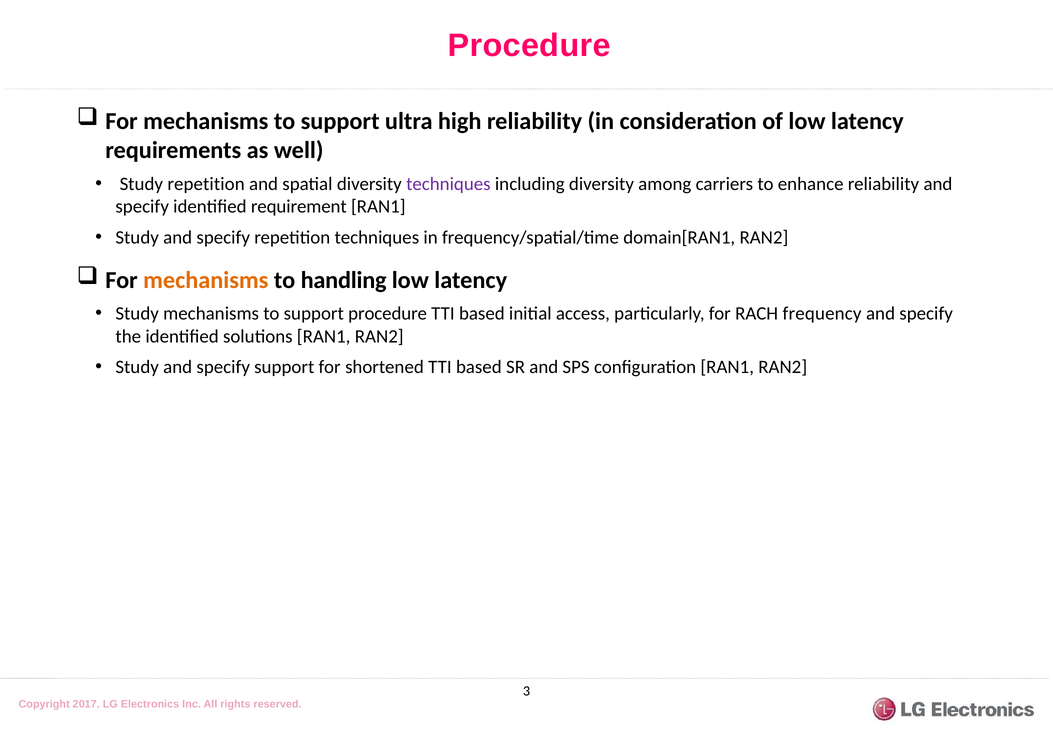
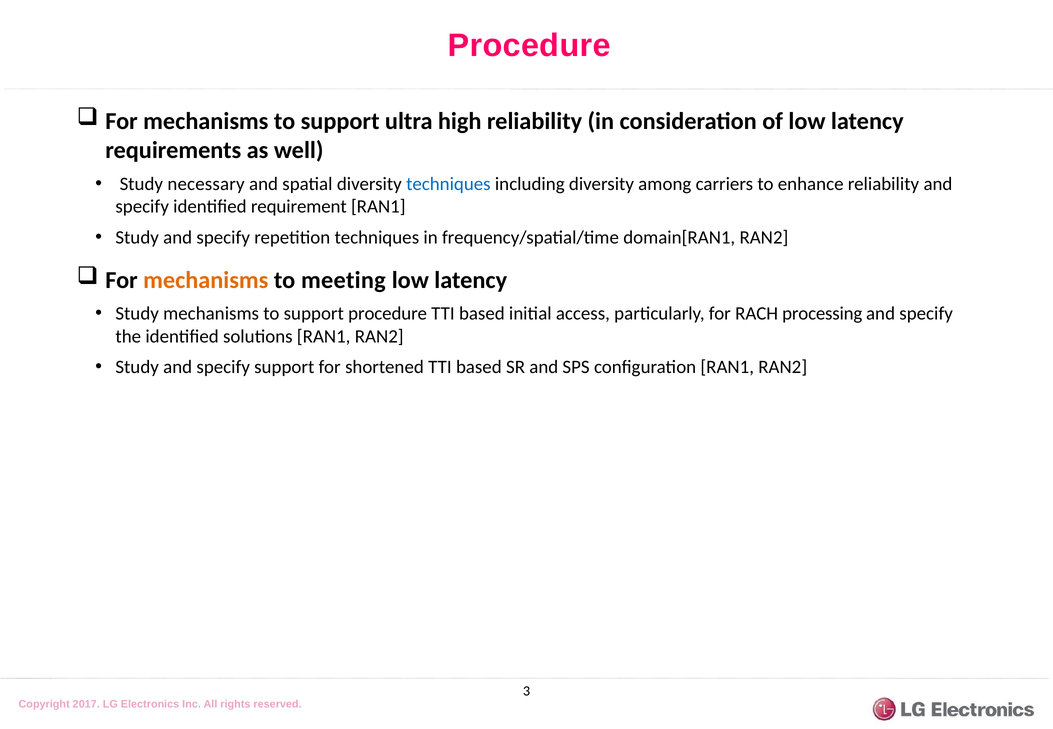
Study repetition: repetition -> necessary (206, 184)
techniques colour: purple -> blue (448, 184)
handling: handling -> meeting (343, 280)
frequency: frequency -> processing (822, 314)
